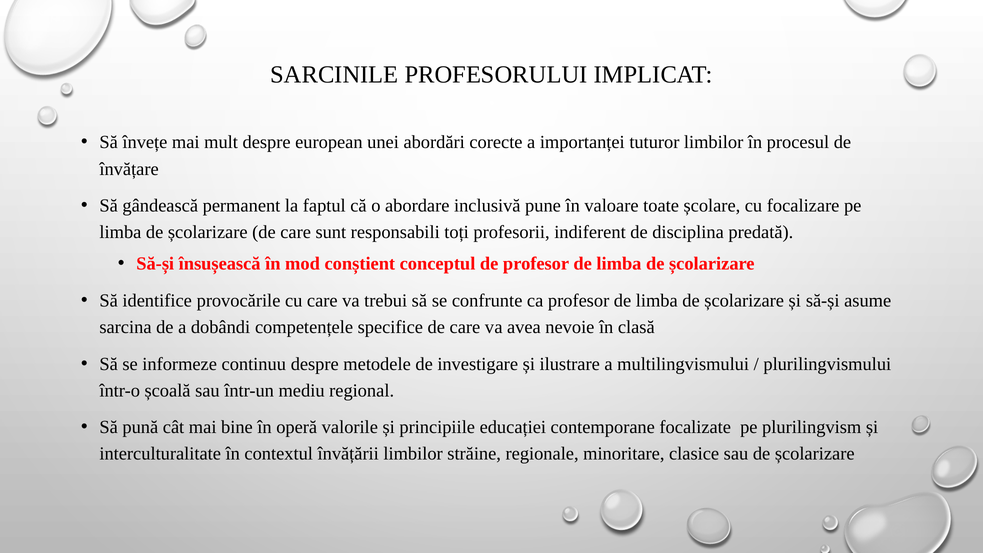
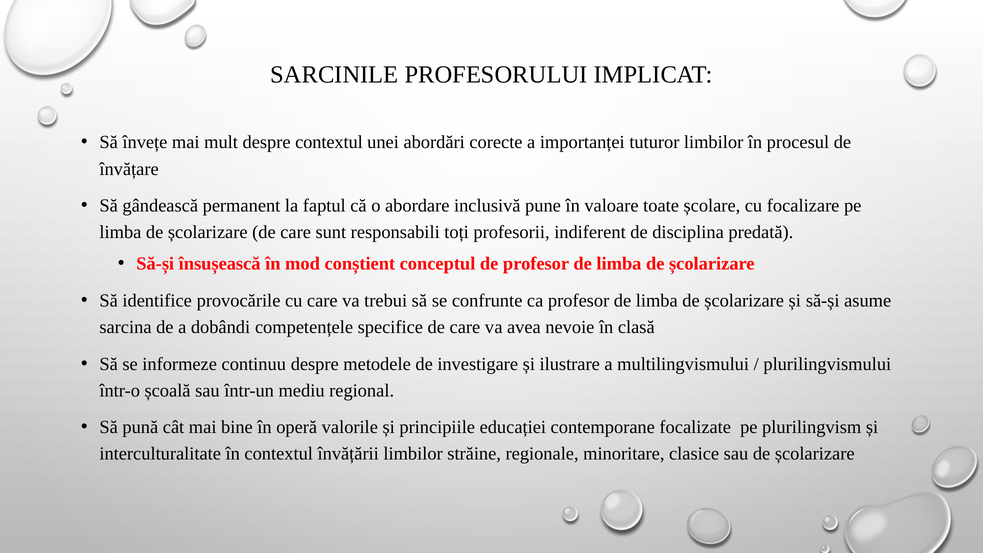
despre european: european -> contextul (329, 142)
